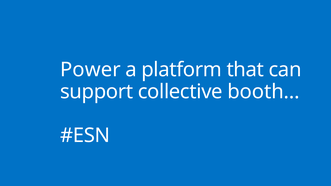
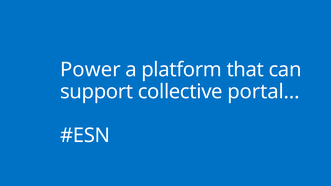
booth…: booth… -> portal… (264, 92)
